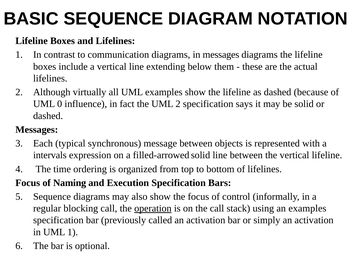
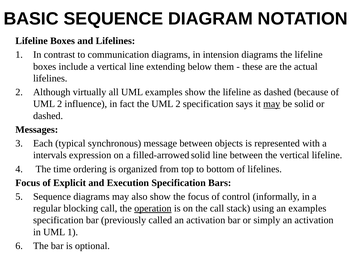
in messages: messages -> intension (221, 55)
0: 0 -> 2 (60, 104)
may underline: none -> present (272, 104)
Naming: Naming -> Explicit (70, 183)
